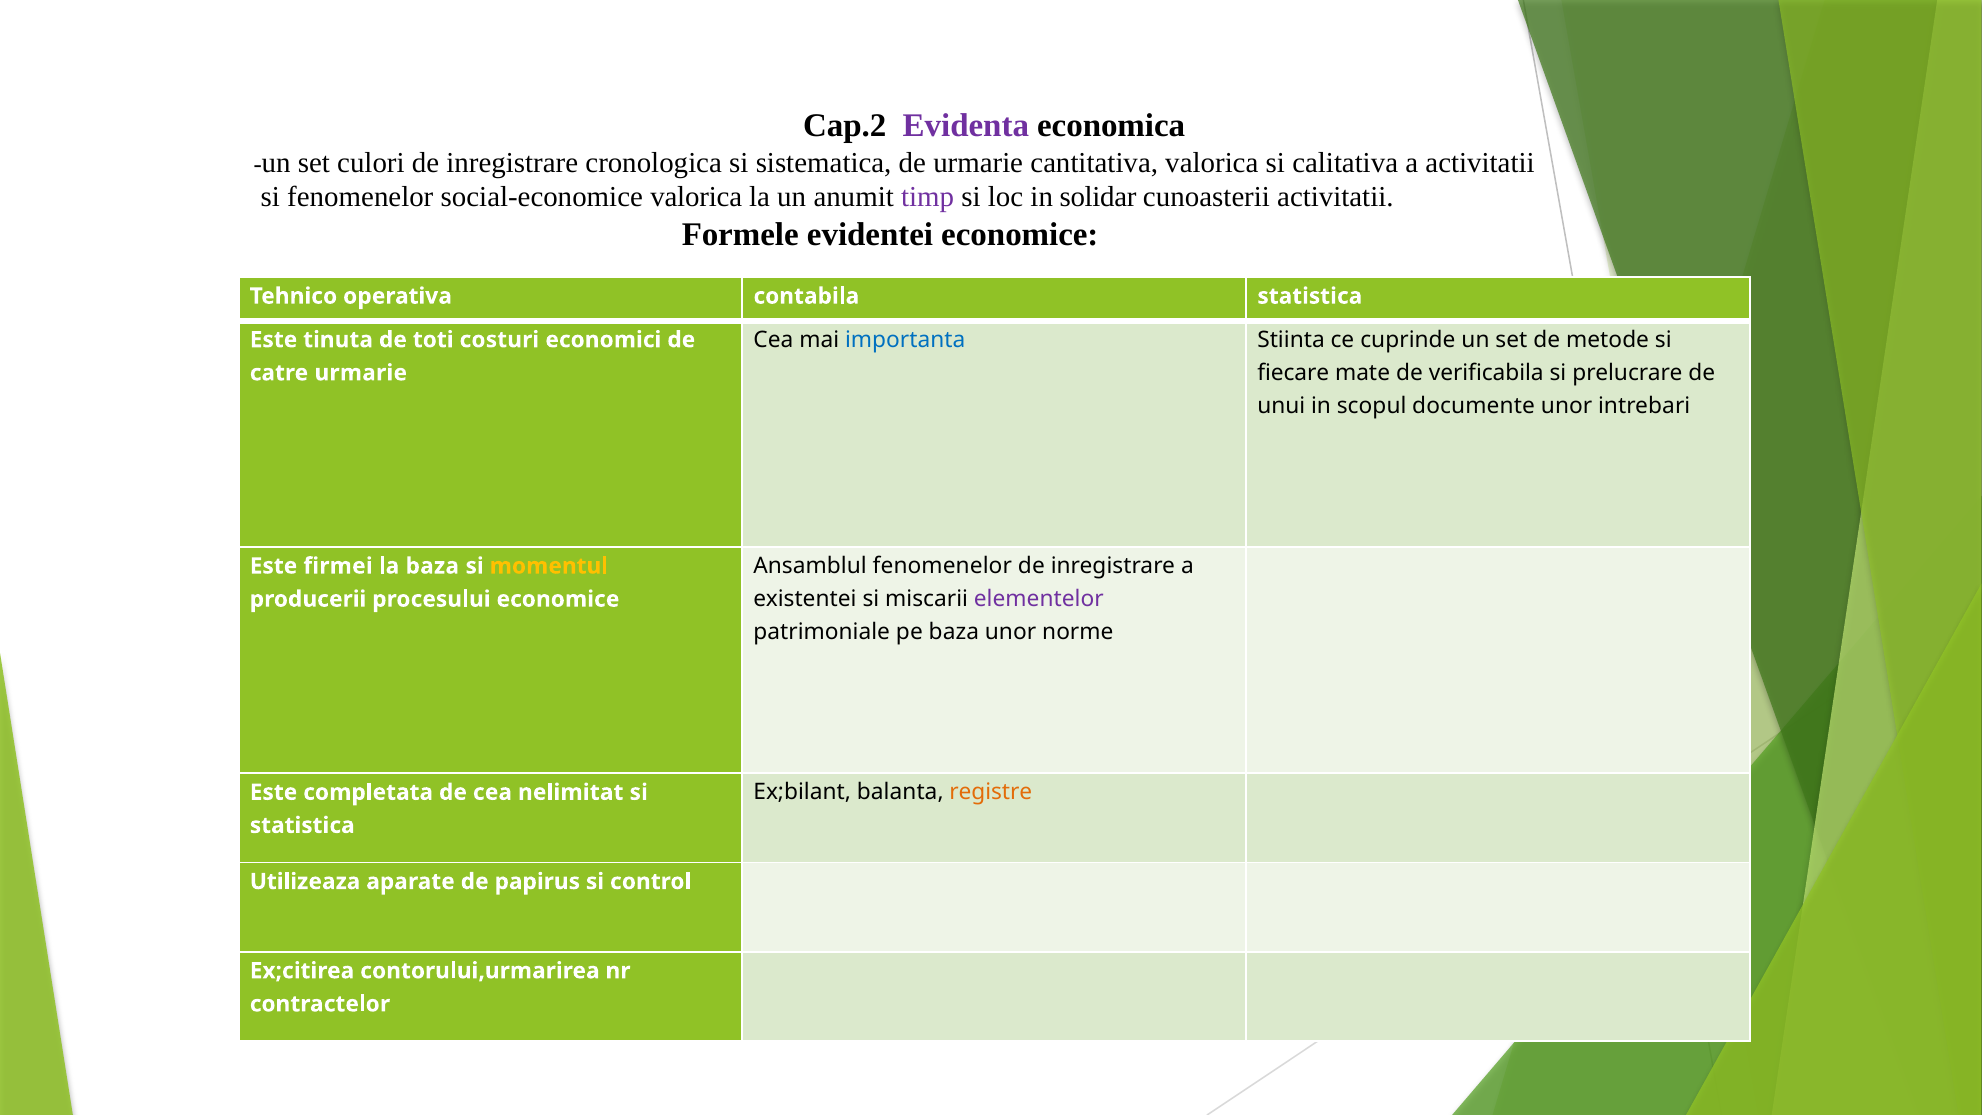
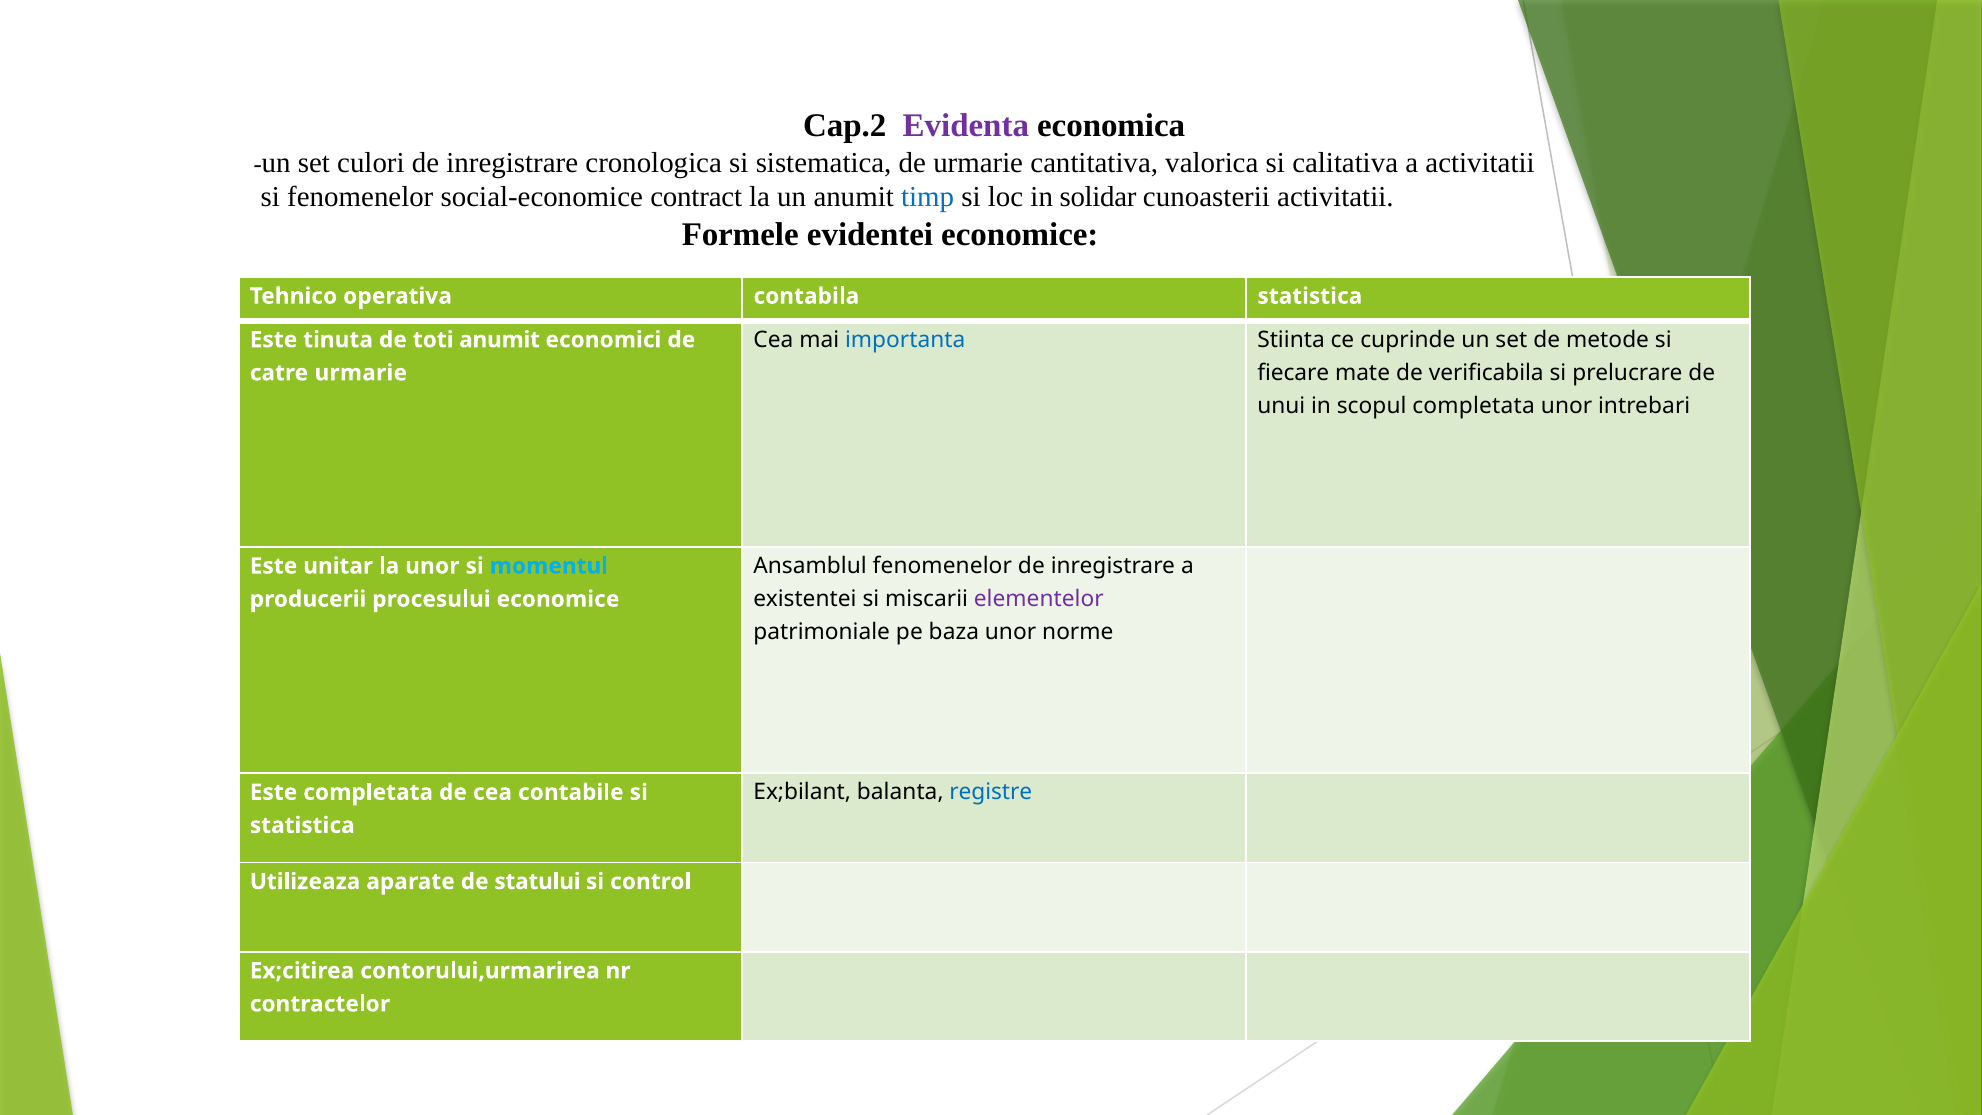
social-economice valorica: valorica -> contract (696, 197)
timp colour: purple -> blue (928, 197)
toti costuri: costuri -> anumit (500, 340)
scopul documente: documente -> completata (1474, 406)
firmei: firmei -> unitar (338, 566)
la baza: baza -> unor (432, 566)
momentul colour: yellow -> light blue (549, 566)
registre colour: orange -> blue (991, 792)
nelimitat: nelimitat -> contabile (571, 792)
papirus: papirus -> statului (537, 881)
